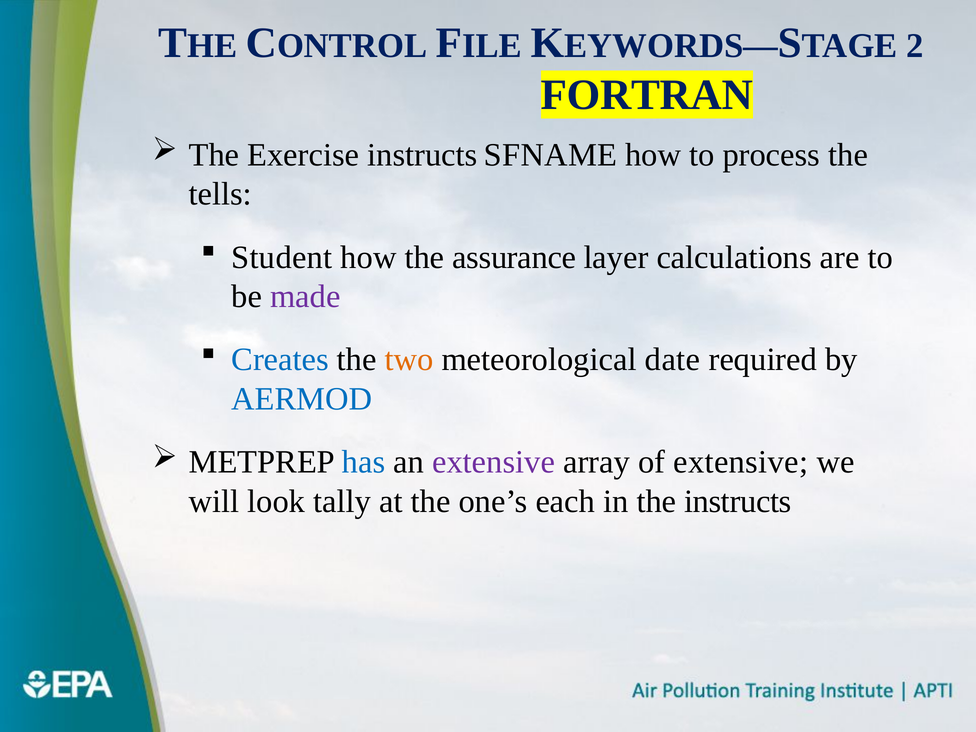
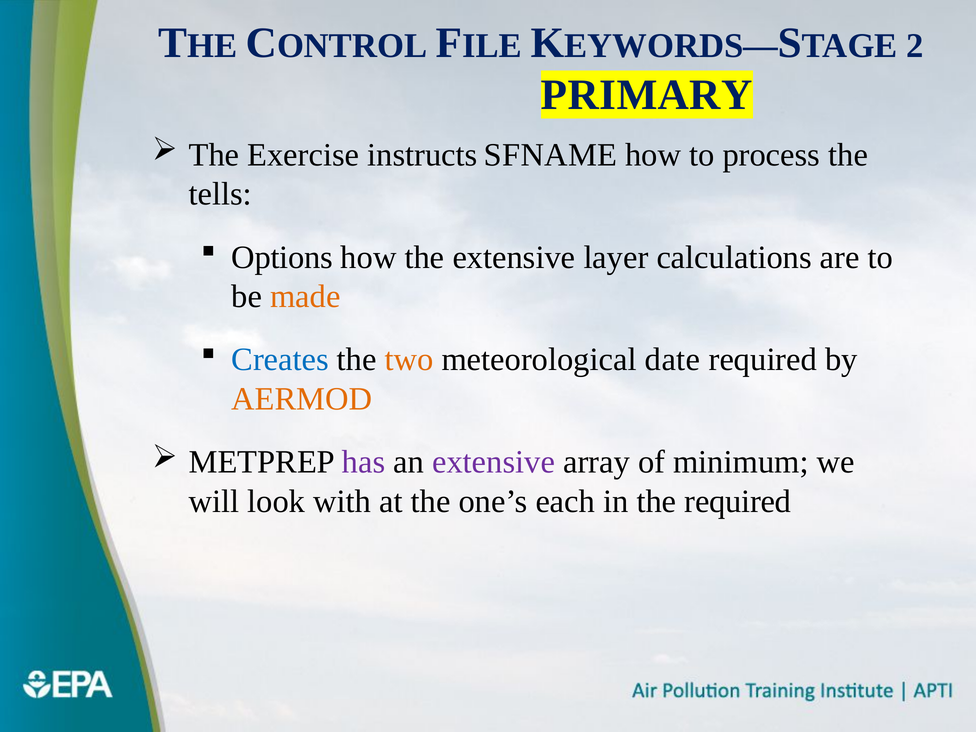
FORTRAN: FORTRAN -> PRIMARY (647, 95)
Student: Student -> Options (282, 257)
the assurance: assurance -> extensive (514, 257)
made colour: purple -> orange (305, 296)
AERMOD colour: blue -> orange (302, 399)
has colour: blue -> purple (364, 462)
of extensive: extensive -> minimum (741, 462)
tally: tally -> with (342, 501)
the instructs: instructs -> required (738, 501)
